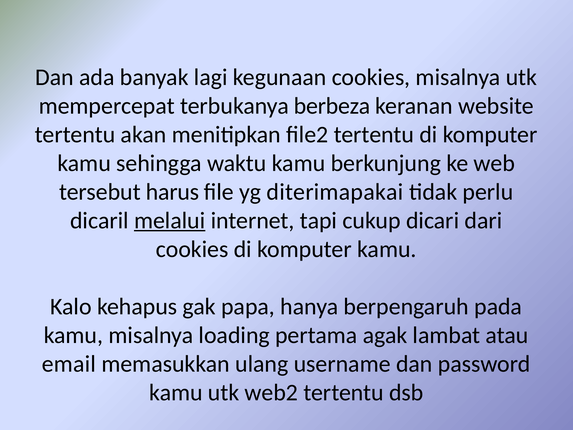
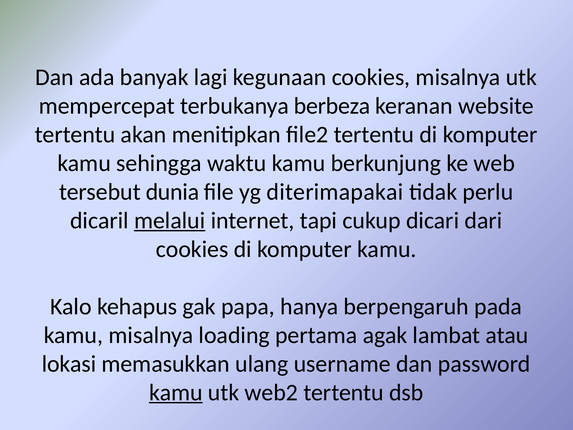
harus: harus -> dunia (172, 192)
email: email -> lokasi (69, 364)
kamu underline: none -> present (176, 392)
